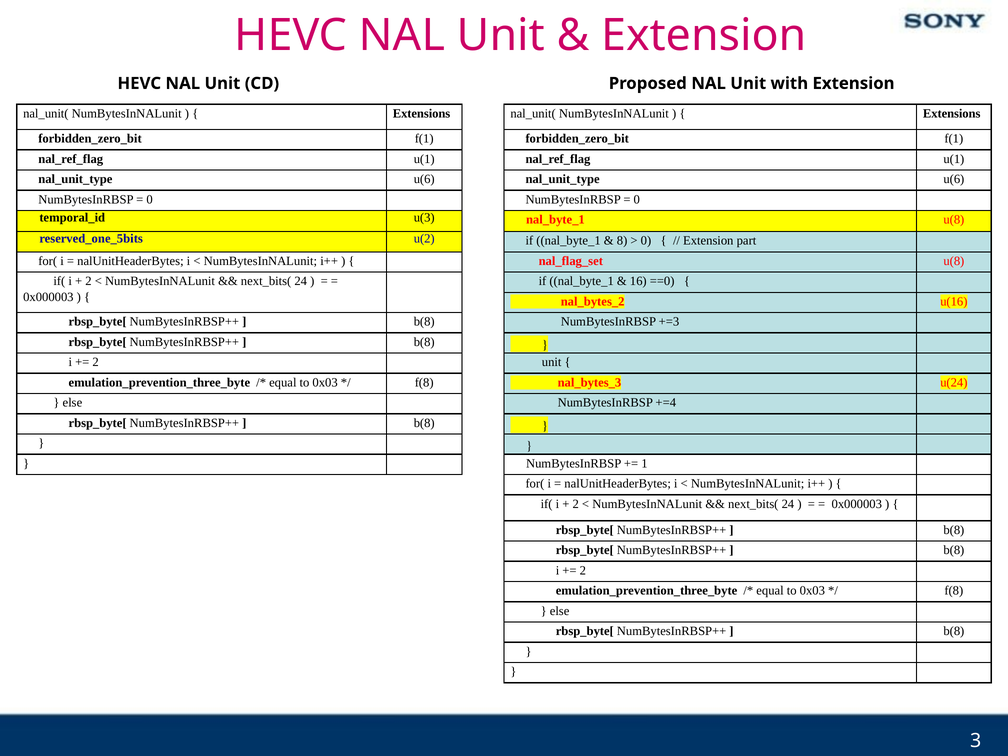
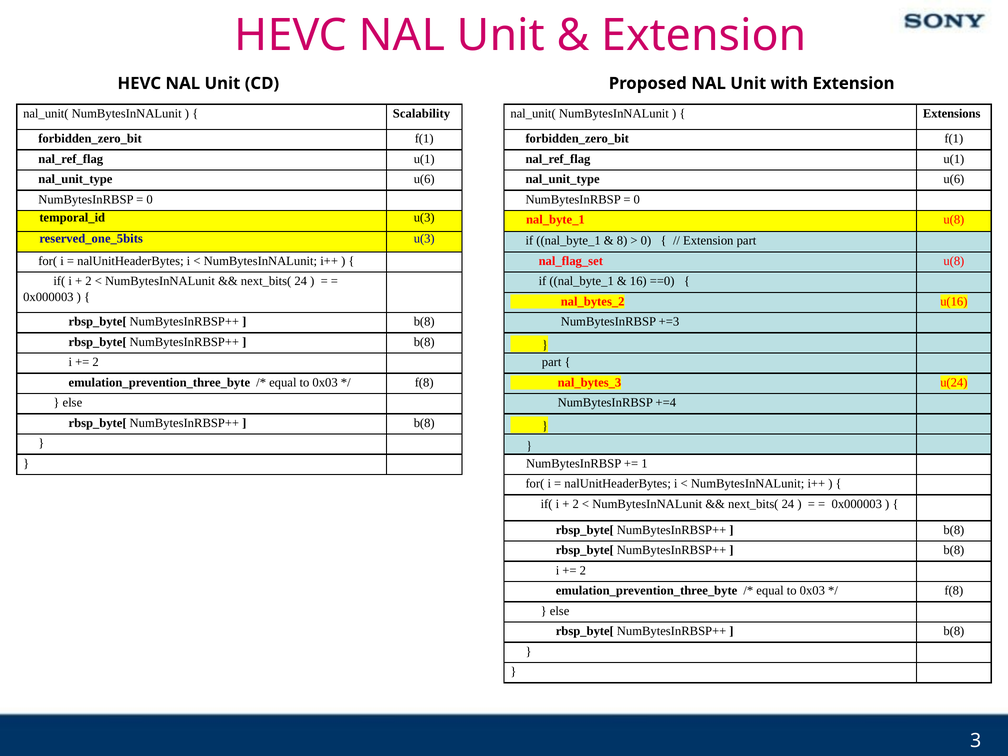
Extensions: Extensions -> Scalability (421, 113)
u(2: u(2 -> u(3 (424, 239)
unit: unit -> part (552, 362)
